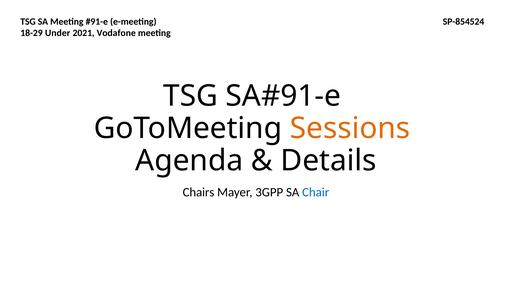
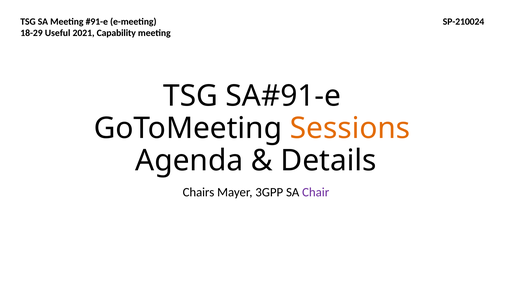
SP-854524: SP-854524 -> SP-210024 (464, 22)
Under: Under -> Useful (58, 33)
Vodafone: Vodafone -> Capability (116, 33)
Chair colour: blue -> purple (316, 192)
